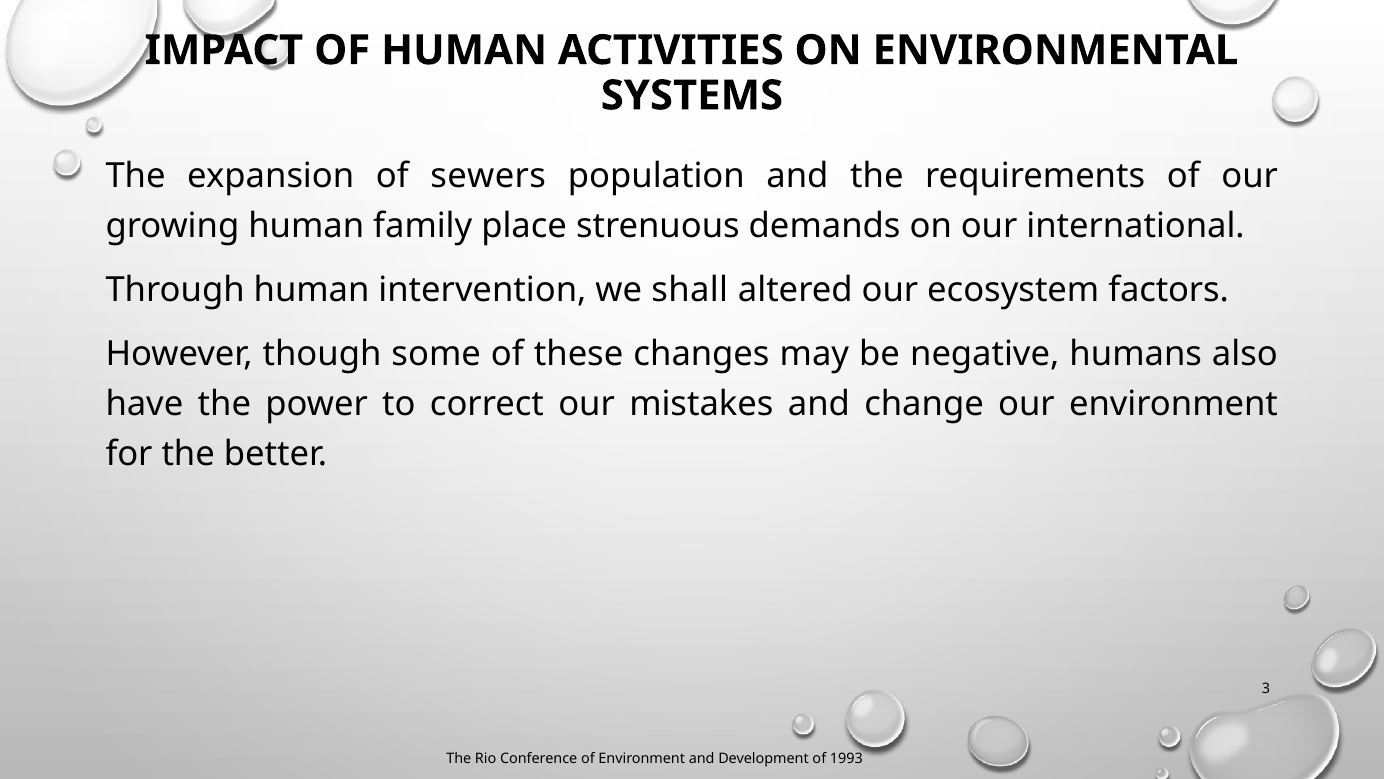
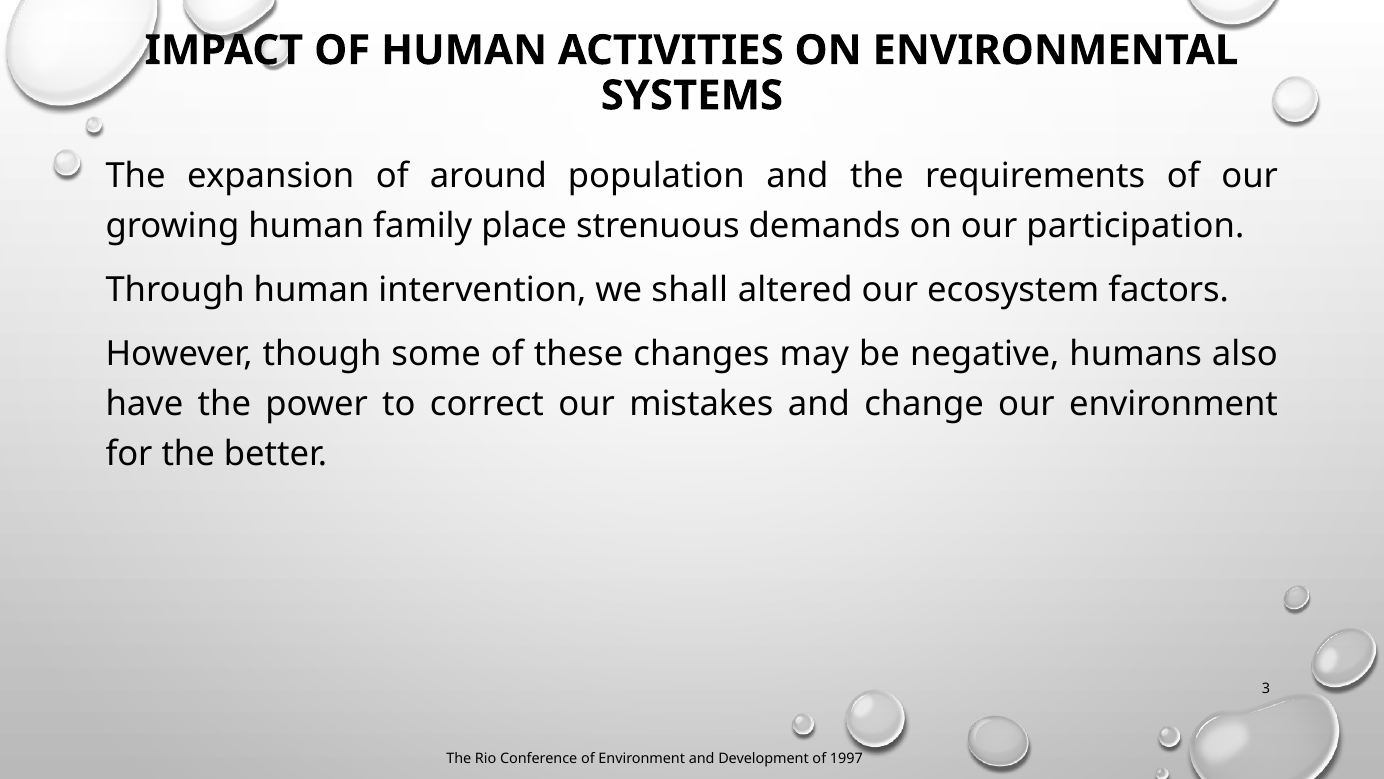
sewers: sewers -> around (488, 176)
international: international -> participation (1135, 226)
1993: 1993 -> 1997 (846, 759)
